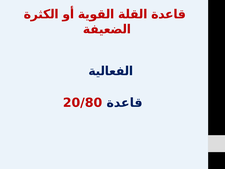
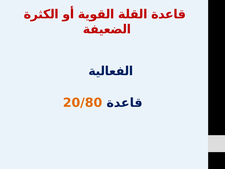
20/80 colour: red -> orange (83, 103)
